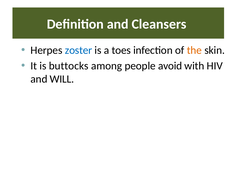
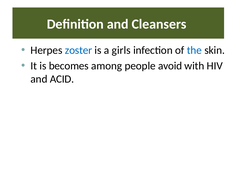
toes: toes -> girls (121, 50)
the colour: orange -> blue (194, 50)
buttocks: buttocks -> becomes (69, 66)
WILL: WILL -> ACID (62, 79)
